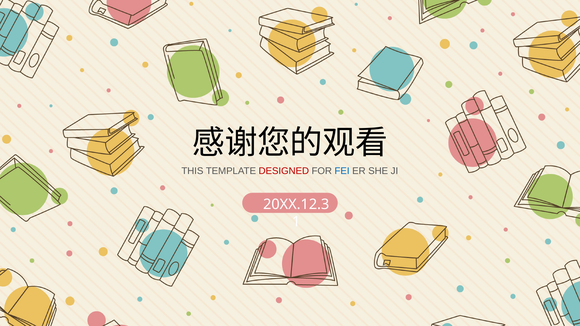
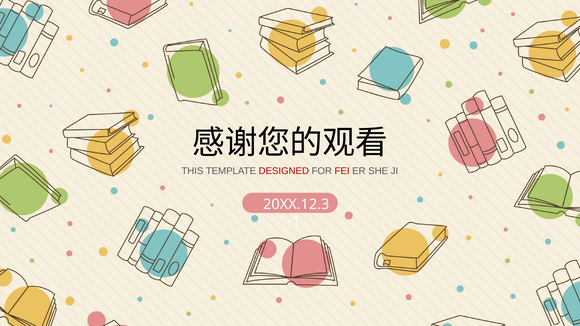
FEI colour: blue -> red (342, 171)
